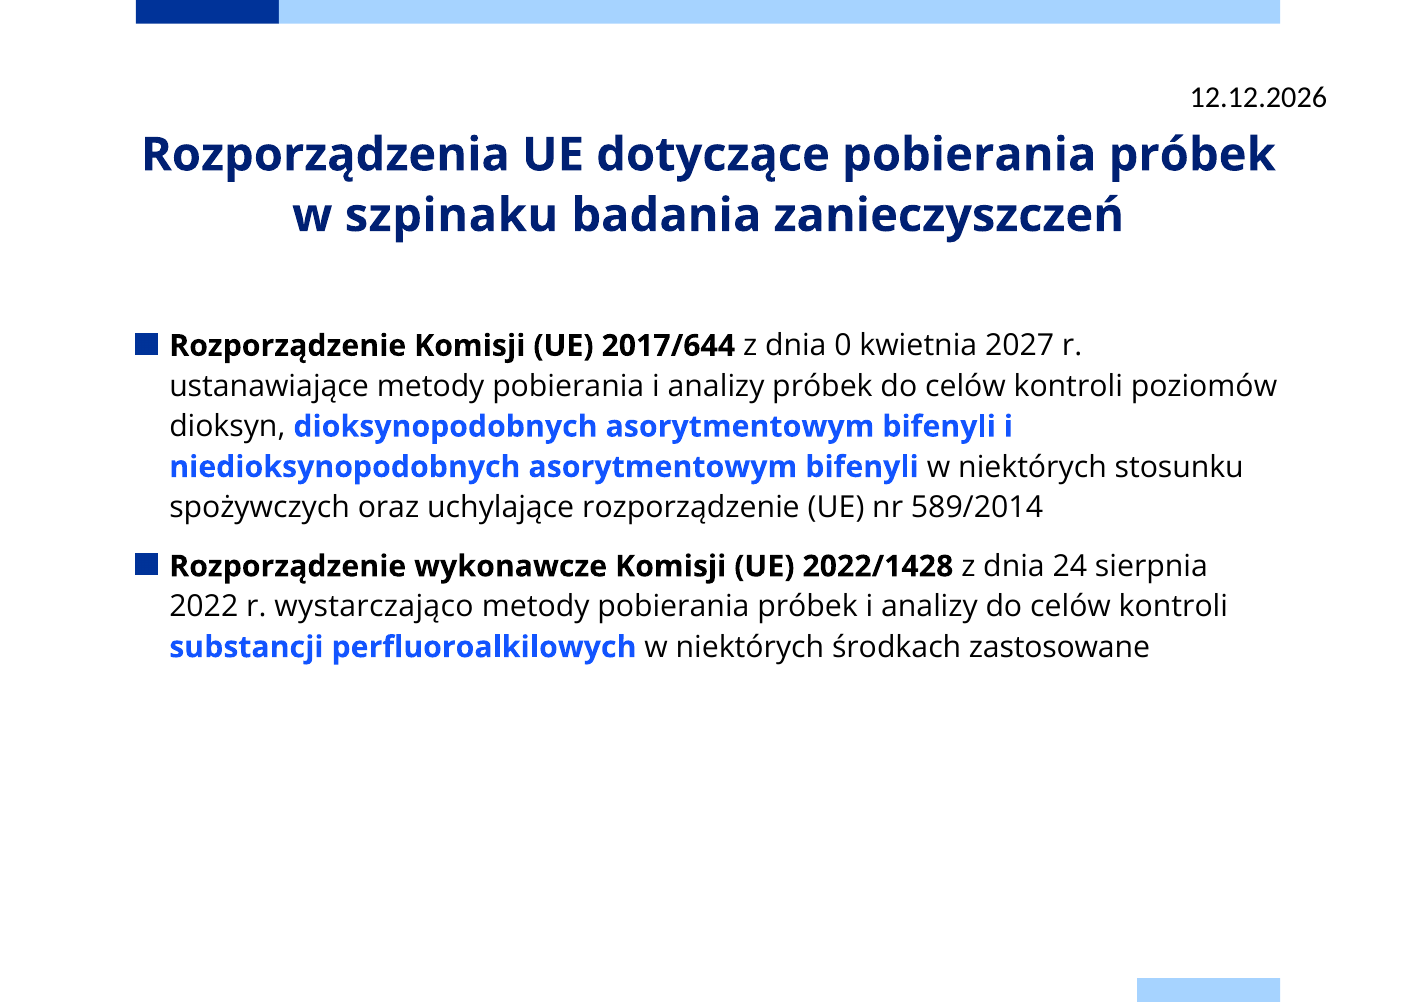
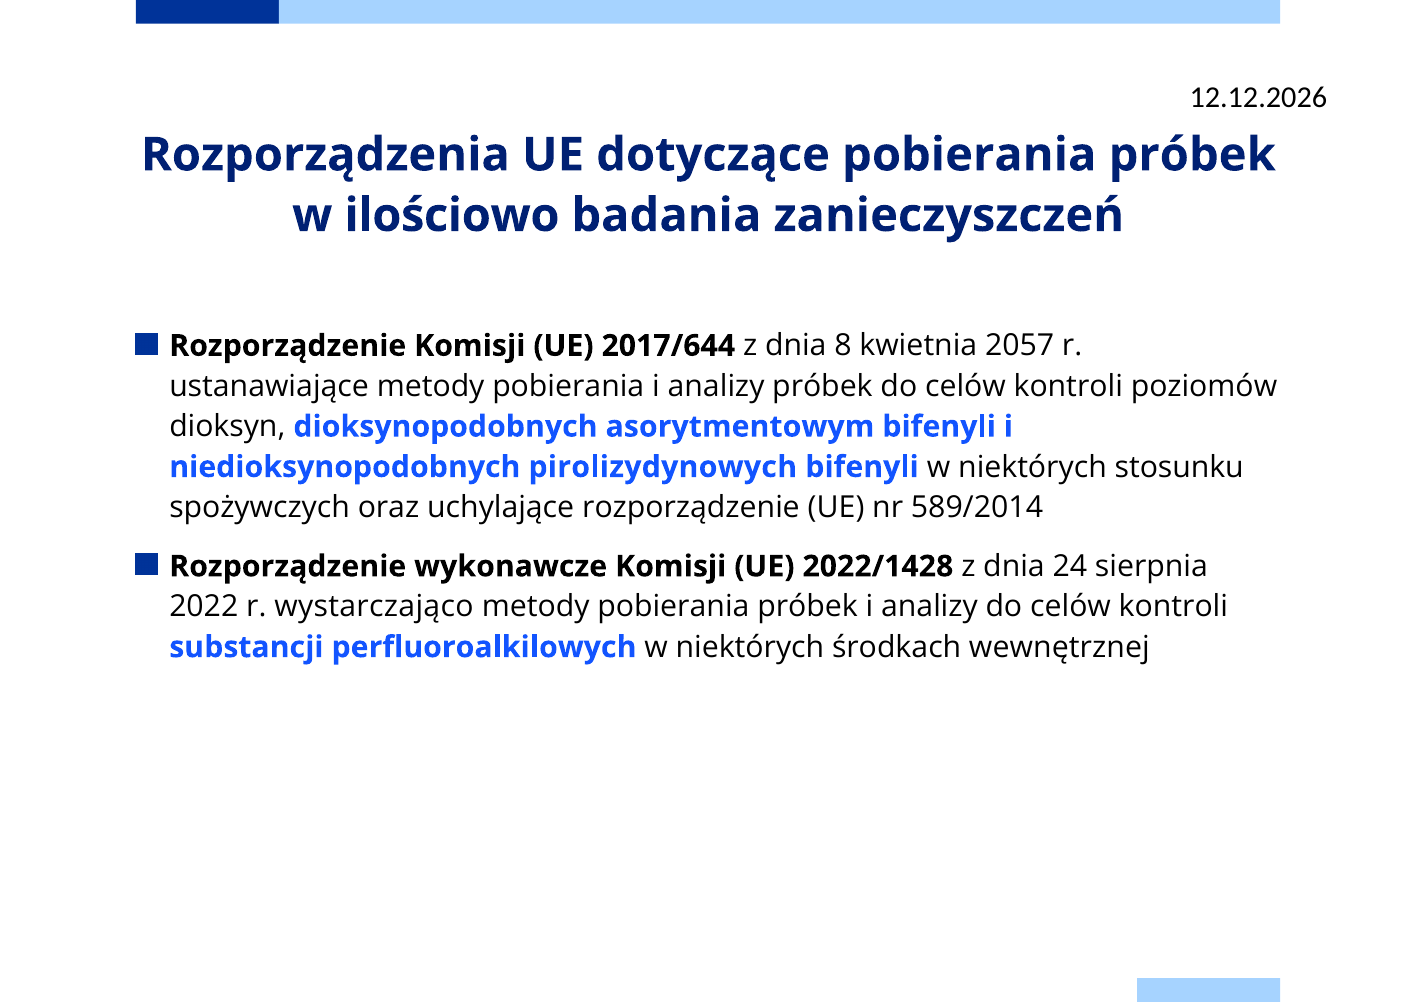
szpinaku: szpinaku -> ilościowo (452, 215)
0: 0 -> 8 (843, 345)
2027: 2027 -> 2057 (1020, 345)
niedioksynopodobnych asorytmentowym: asorytmentowym -> pirolizydynowych (663, 467)
zastosowane: zastosowane -> wewnętrznej (1059, 647)
